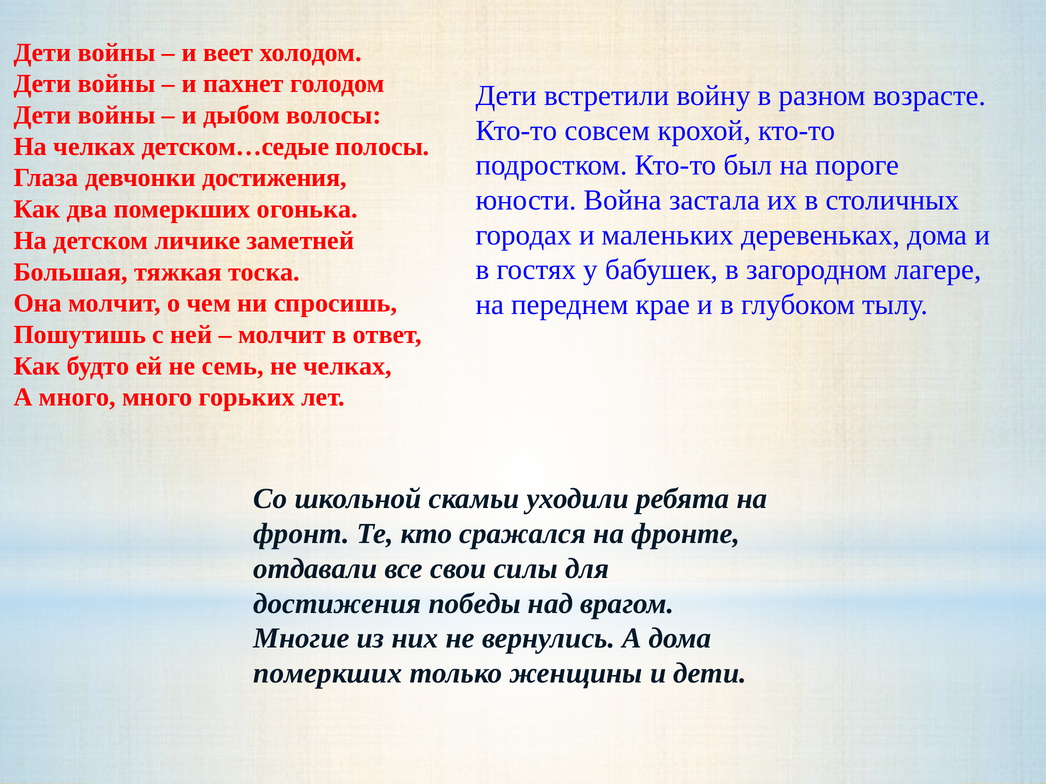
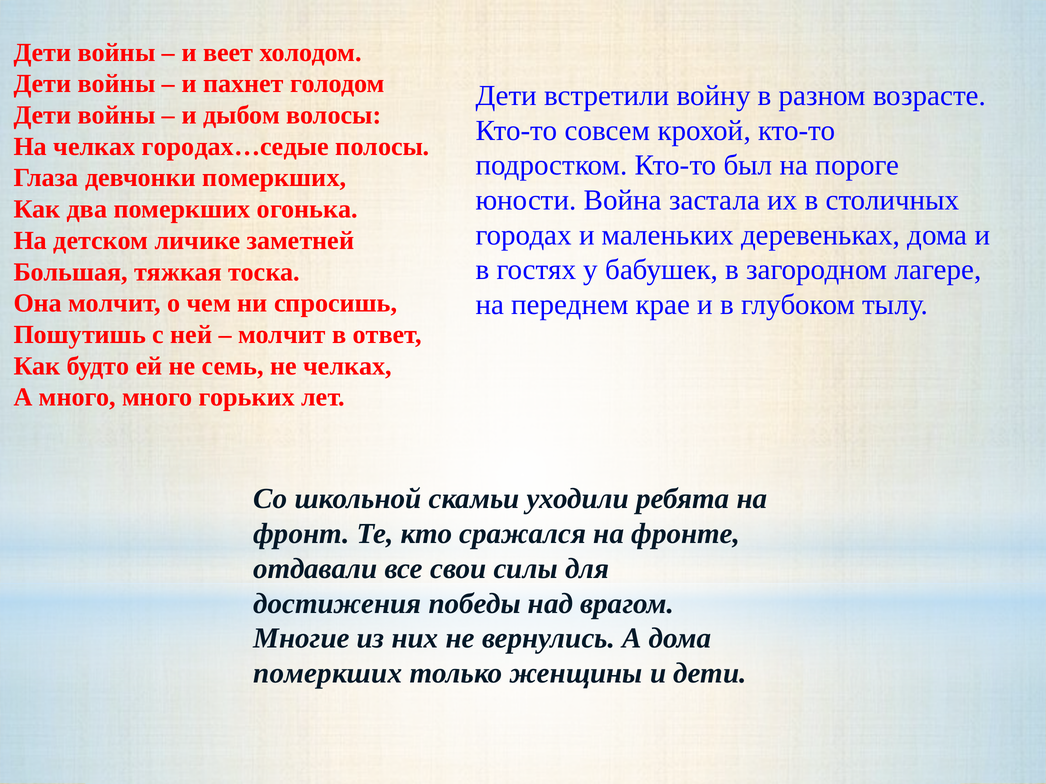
детском…седые: детском…седые -> городах…седые (235, 147)
девчонки достижения: достижения -> померкших (274, 178)
